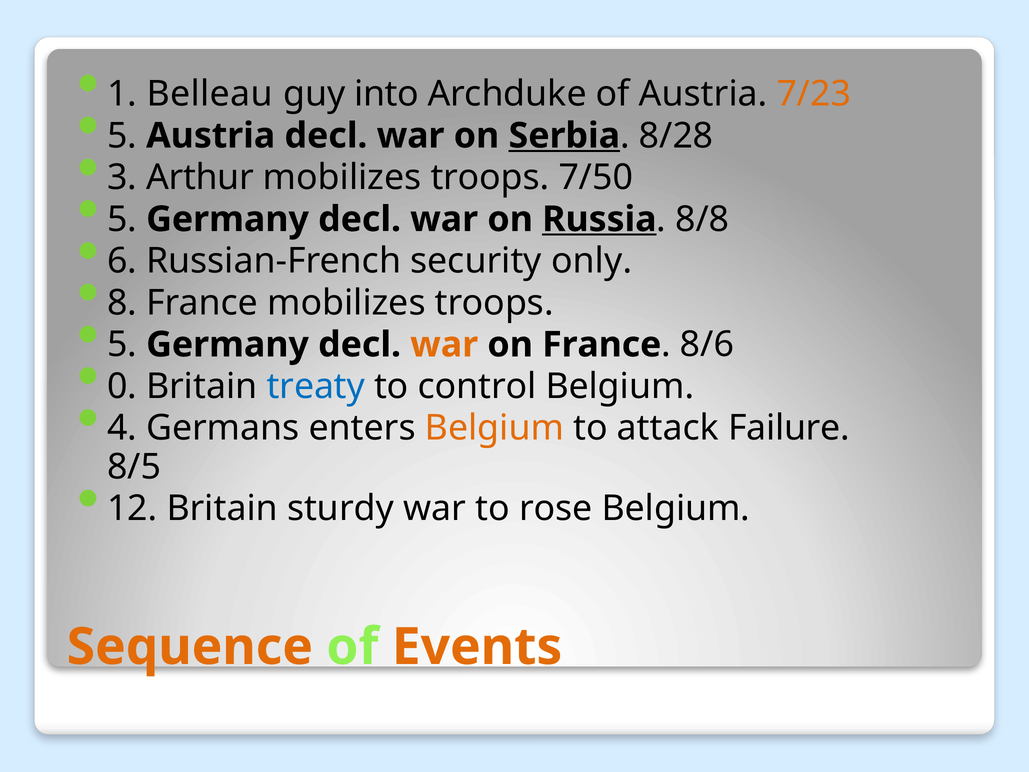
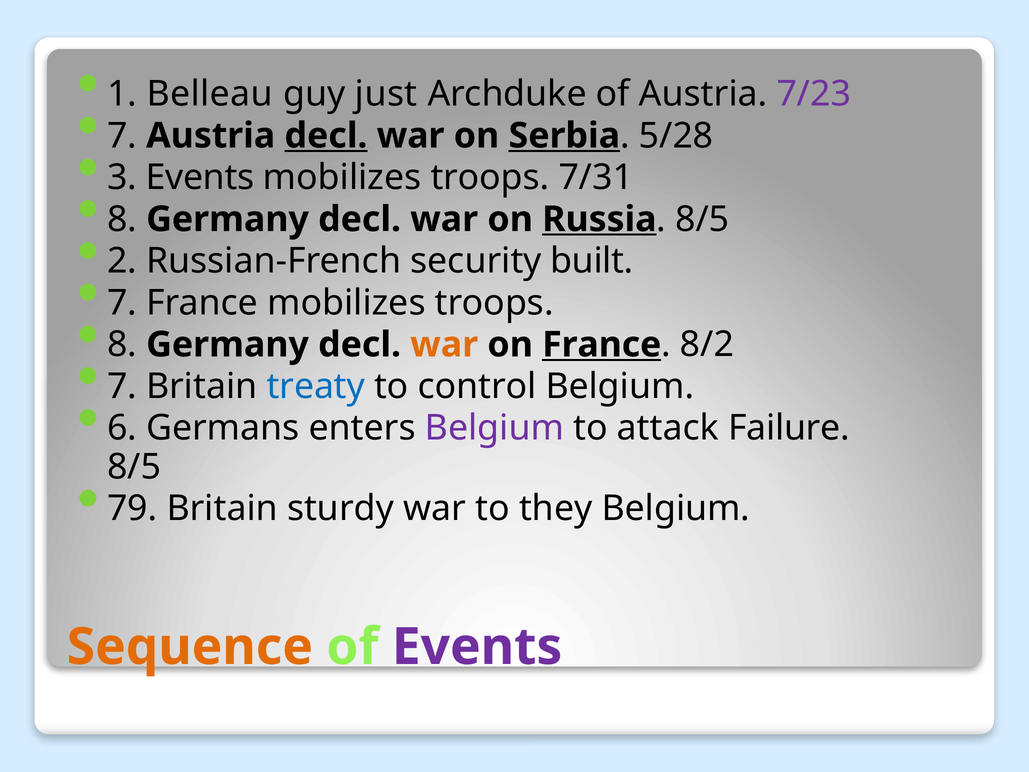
into: into -> just (386, 94)
7/23 colour: orange -> purple (814, 94)
5: 5 -> 7 (122, 136)
decl underline: none -> present (326, 136)
8/28: 8/28 -> 5/28 (676, 136)
3 Arthur: Arthur -> Events (200, 177)
7/50: 7/50 -> 7/31 (596, 177)
5: 5 -> 8 (122, 219)
8/8: 8/8 -> 8/5 (702, 219)
6: 6 -> 2 (122, 261)
only: only -> built (592, 261)
8: 8 -> 7 (122, 303)
5: 5 -> 8 (122, 345)
France underline: none -> present (602, 345)
8/6: 8/6 -> 8/2 (707, 345)
0: 0 -> 7 (122, 386)
4: 4 -> 6 (122, 428)
Belgium colour: orange -> purple (494, 428)
12: 12 -> 79 (132, 508)
rose: rose -> they (556, 508)
Events colour: orange -> purple (477, 647)
